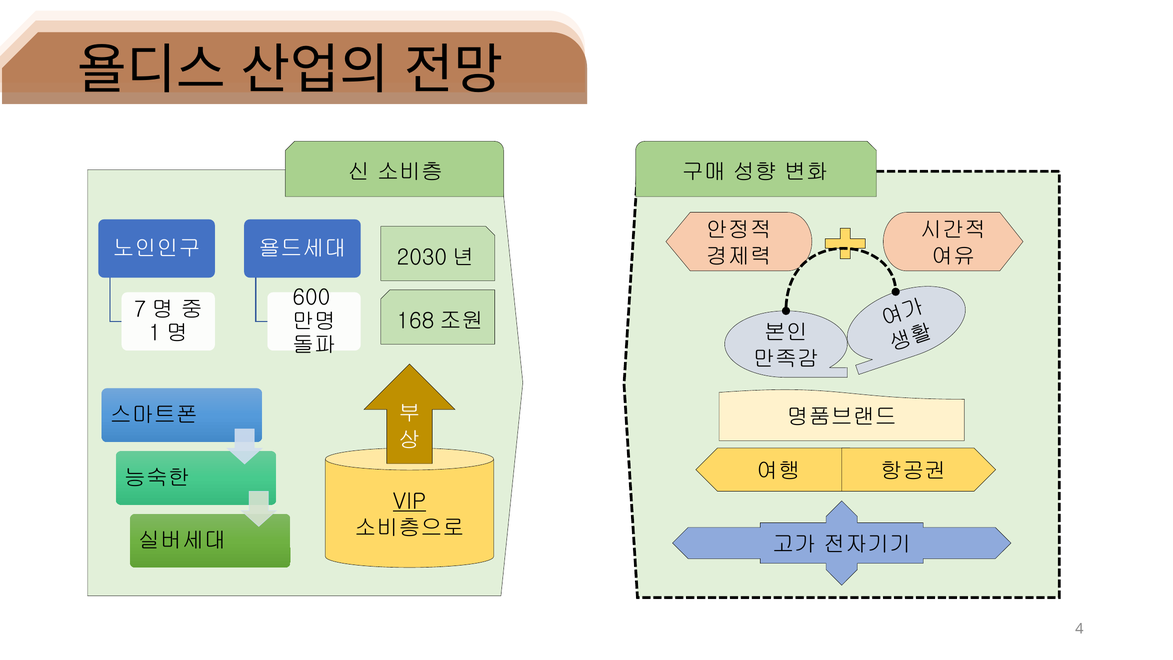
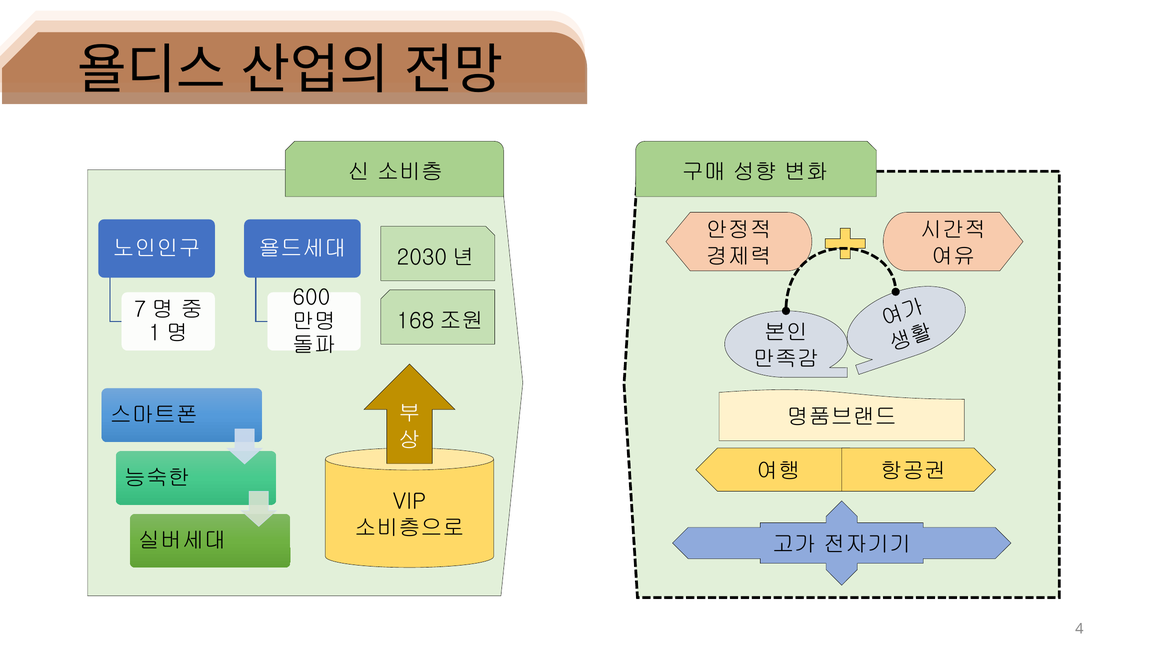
VIP underline: present -> none (409, 501)
